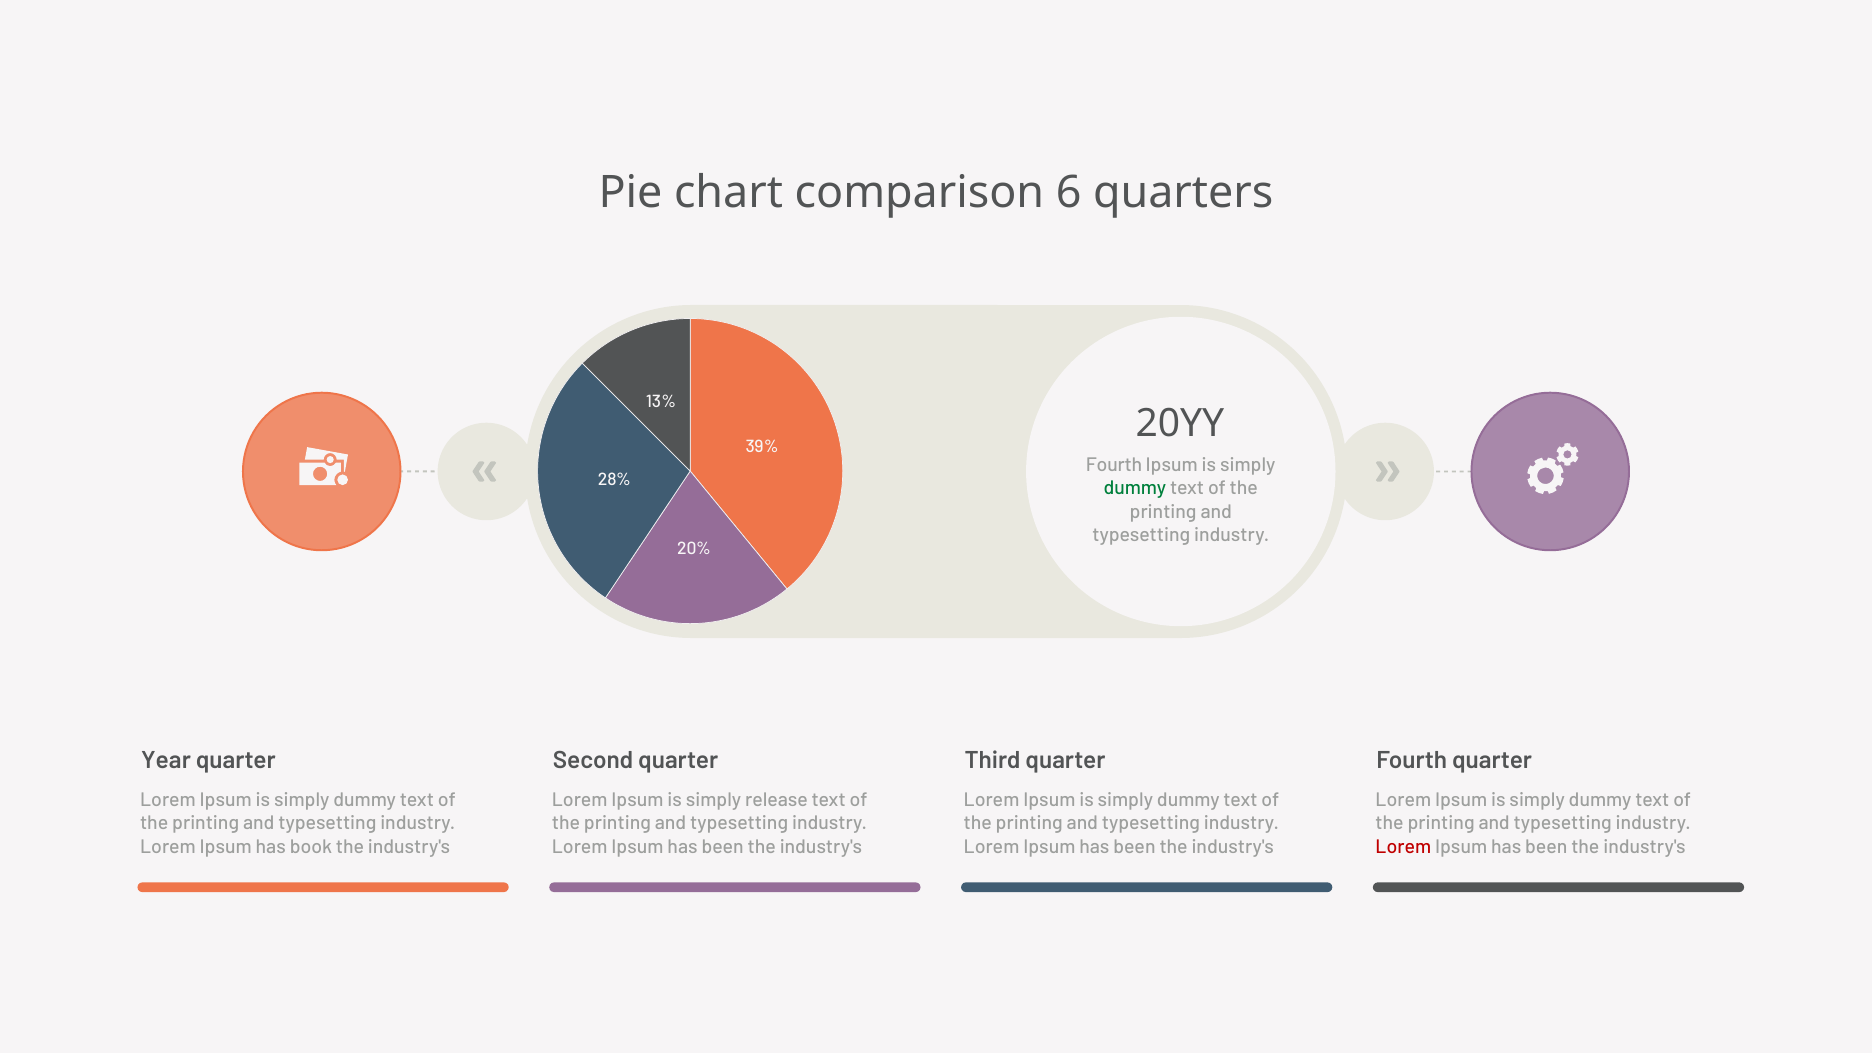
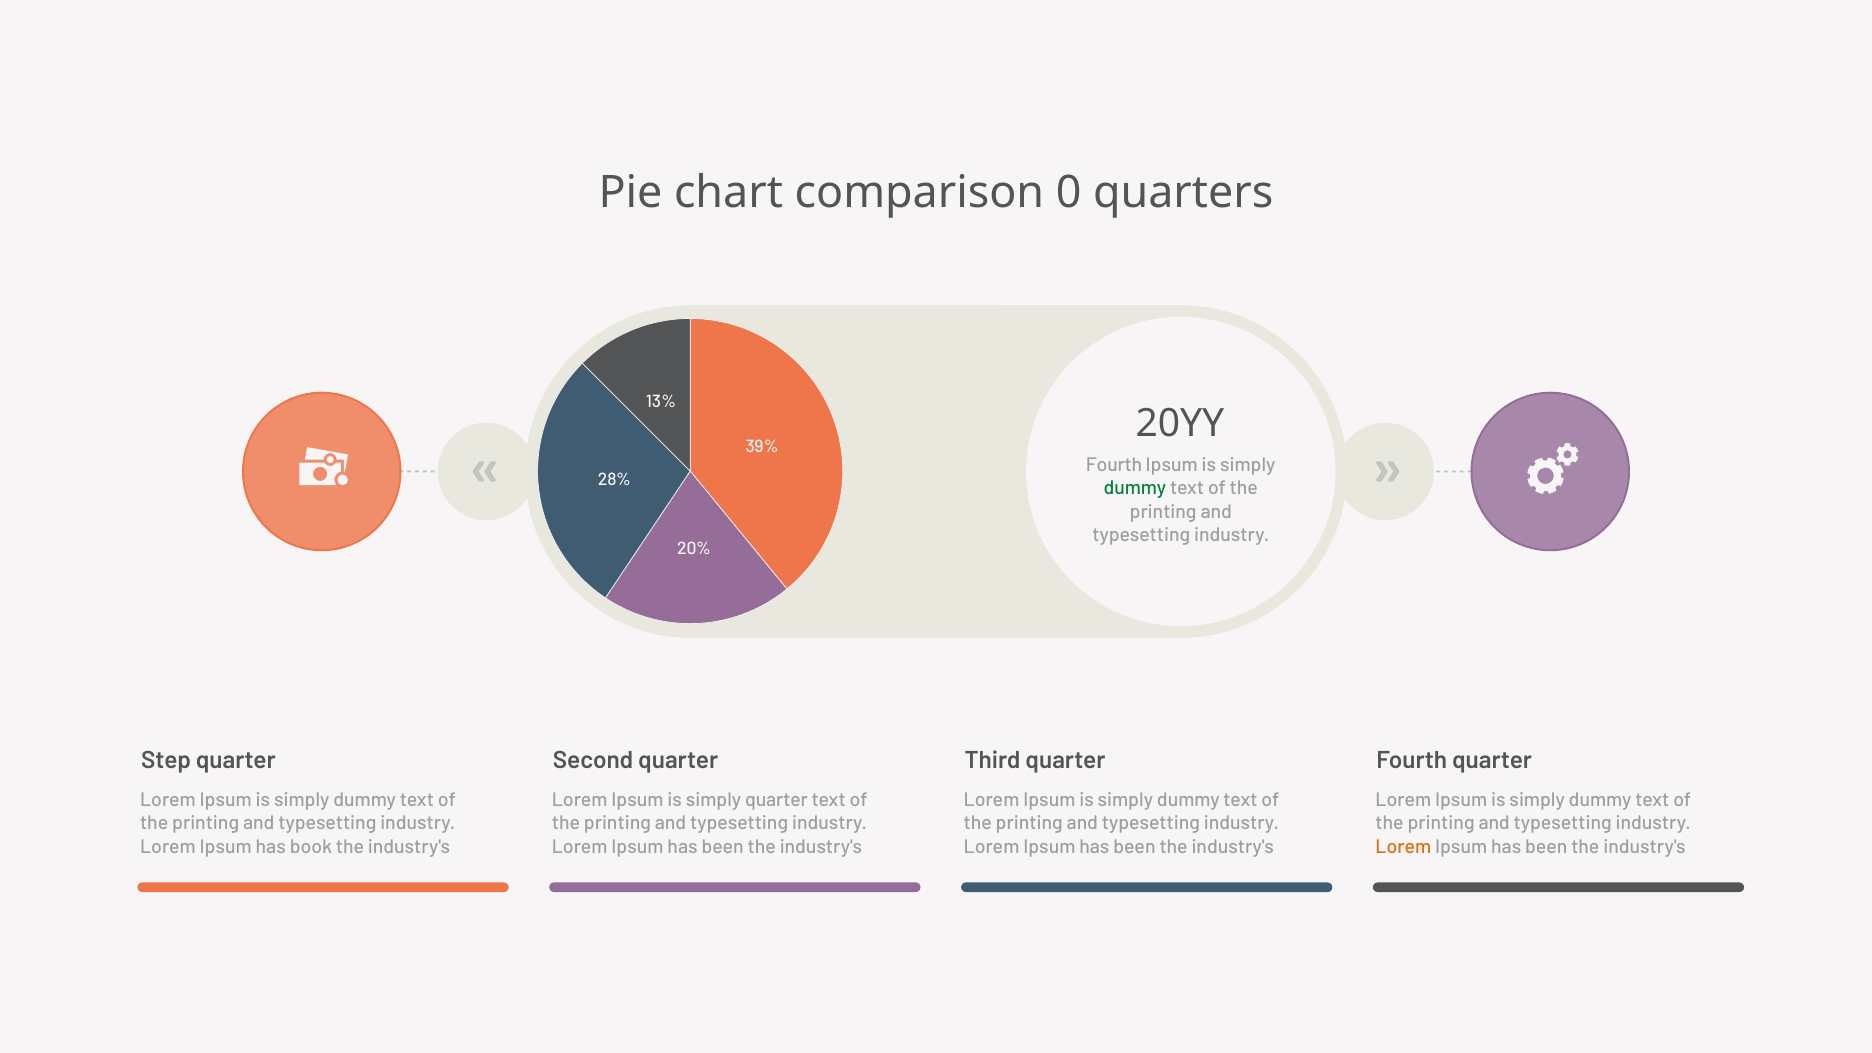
6: 6 -> 0 (1069, 193)
Year: Year -> Step (166, 761)
simply release: release -> quarter (776, 800)
Lorem colour: red -> orange (1403, 847)
